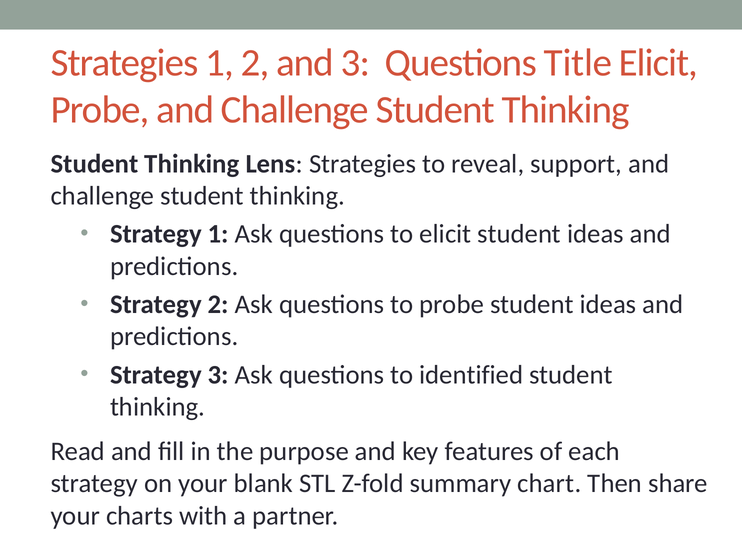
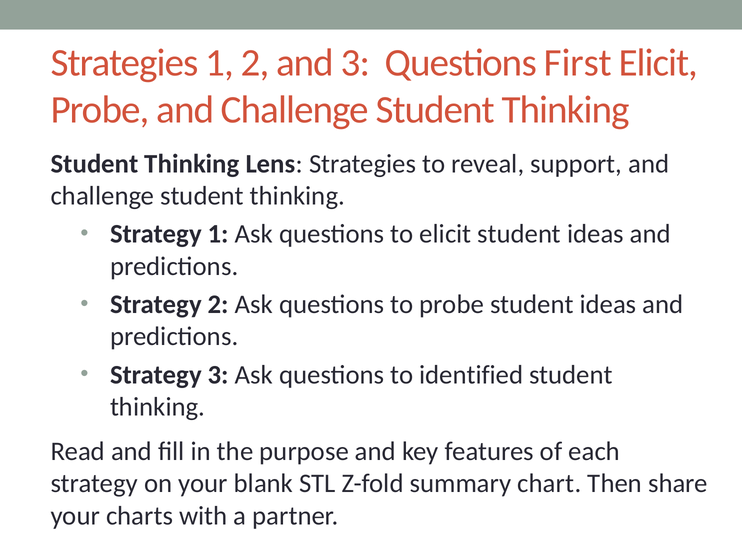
Title: Title -> First (578, 63)
